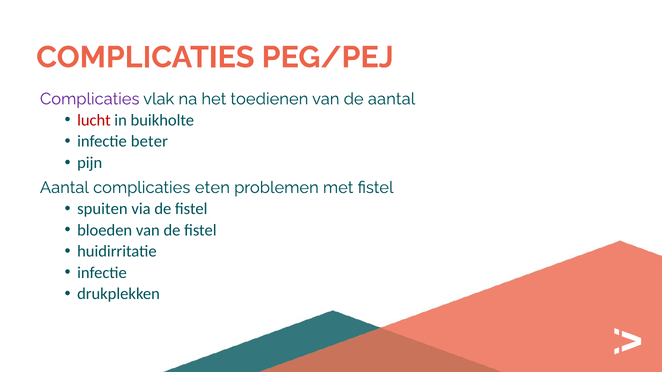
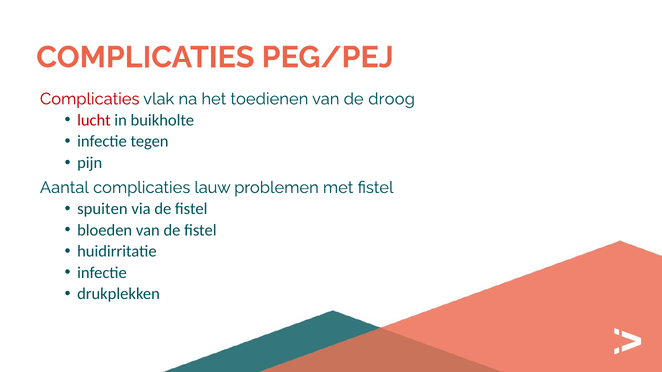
Complicaties colour: purple -> red (90, 99)
de aantal: aantal -> droog (392, 99)
beter: beter -> tegen (150, 142)
eten: eten -> lauw (213, 188)
